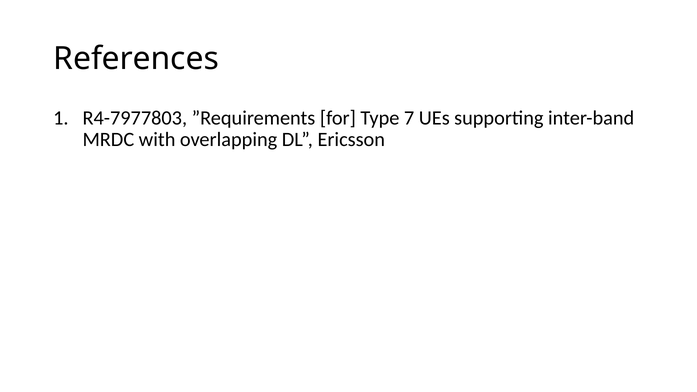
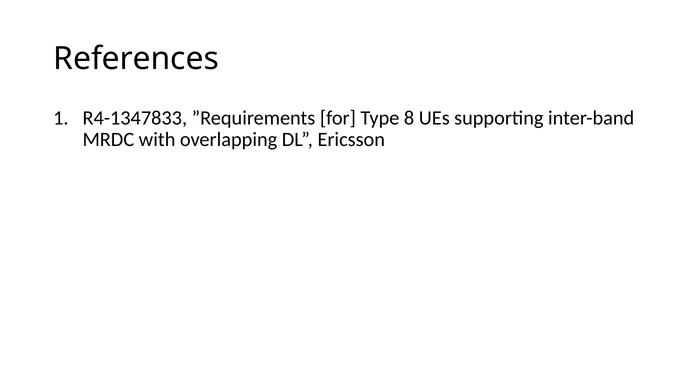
R4-7977803: R4-7977803 -> R4-1347833 (135, 118)
7: 7 -> 8 (409, 118)
